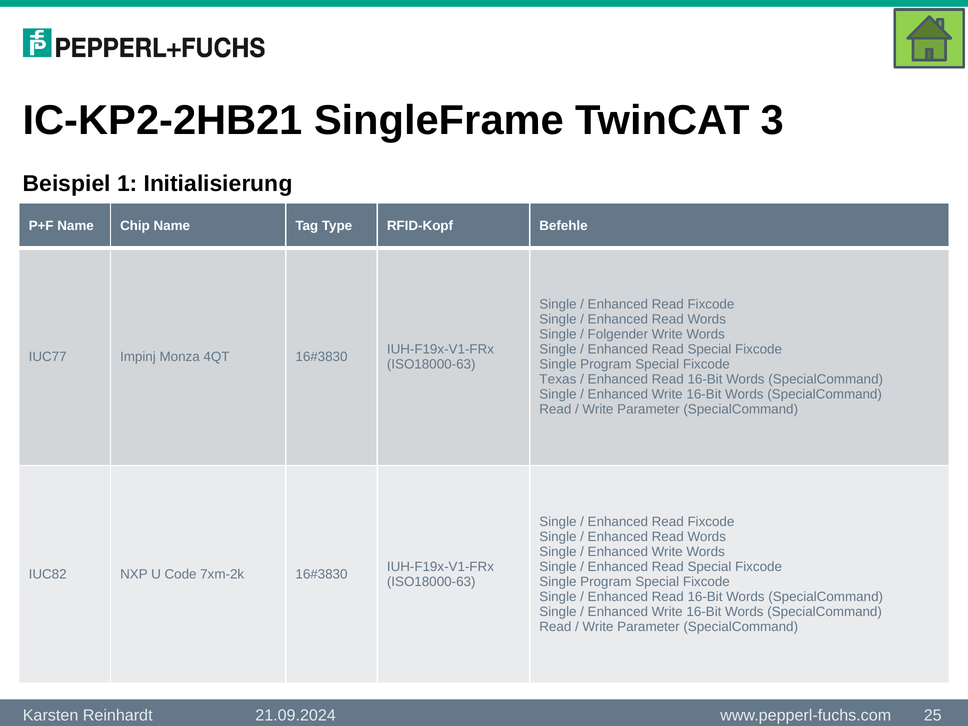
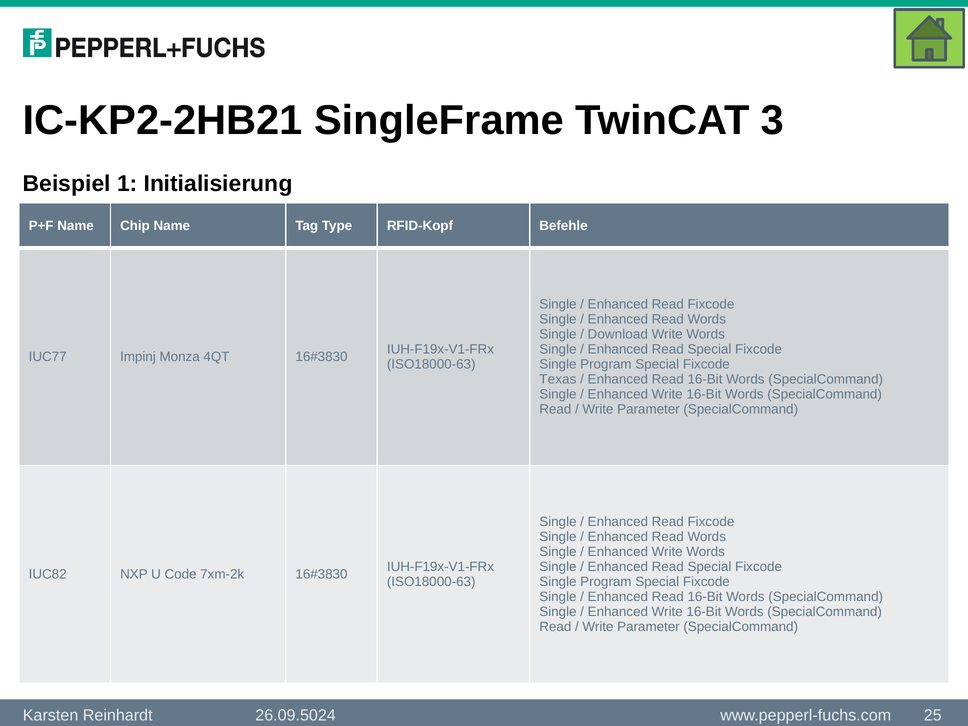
Folgender: Folgender -> Download (618, 334)
21.09.2024: 21.09.2024 -> 26.09.5024 (296, 716)
